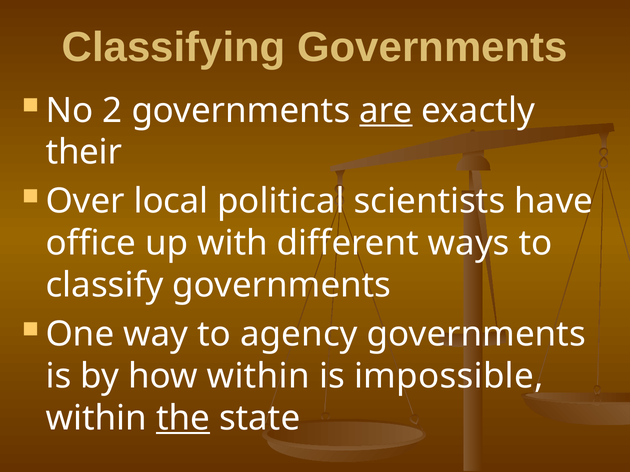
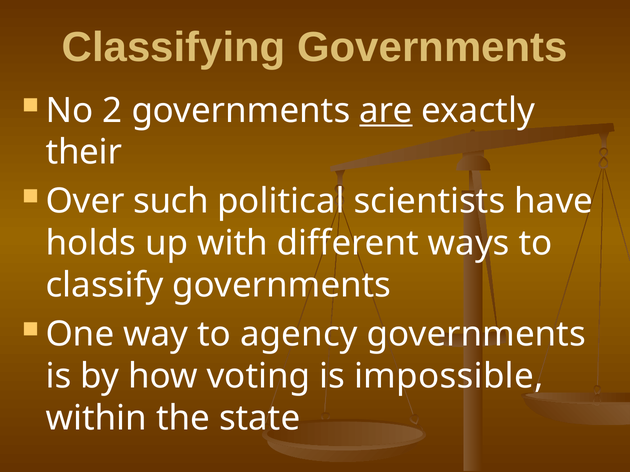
local: local -> such (171, 202)
office: office -> holds (91, 244)
how within: within -> voting (259, 377)
the underline: present -> none (183, 419)
